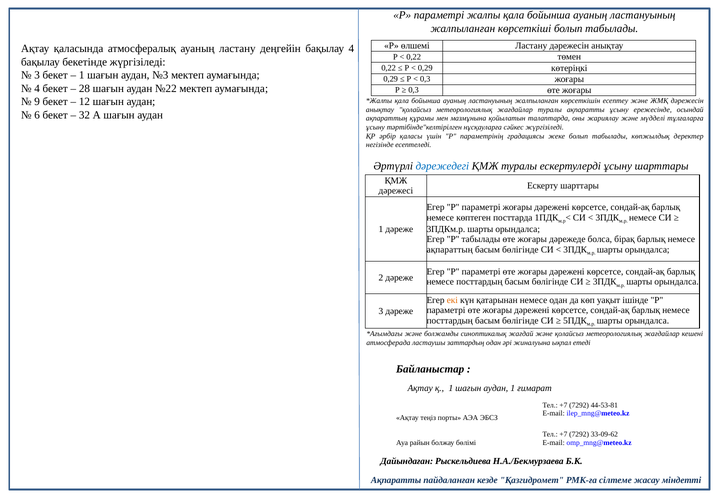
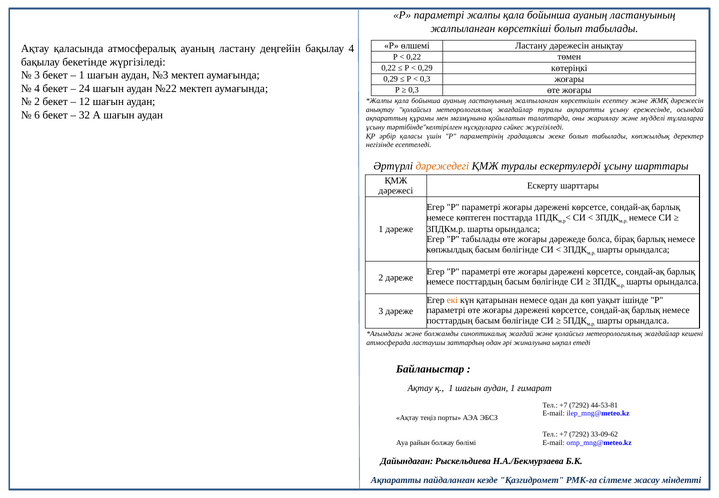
28: 28 -> 24 (84, 88)
9: 9 -> 2 (37, 102)
дәрежедегі colour: blue -> orange (442, 166)
ақпараттың: ақпараттың -> көпжылдық (450, 249)
